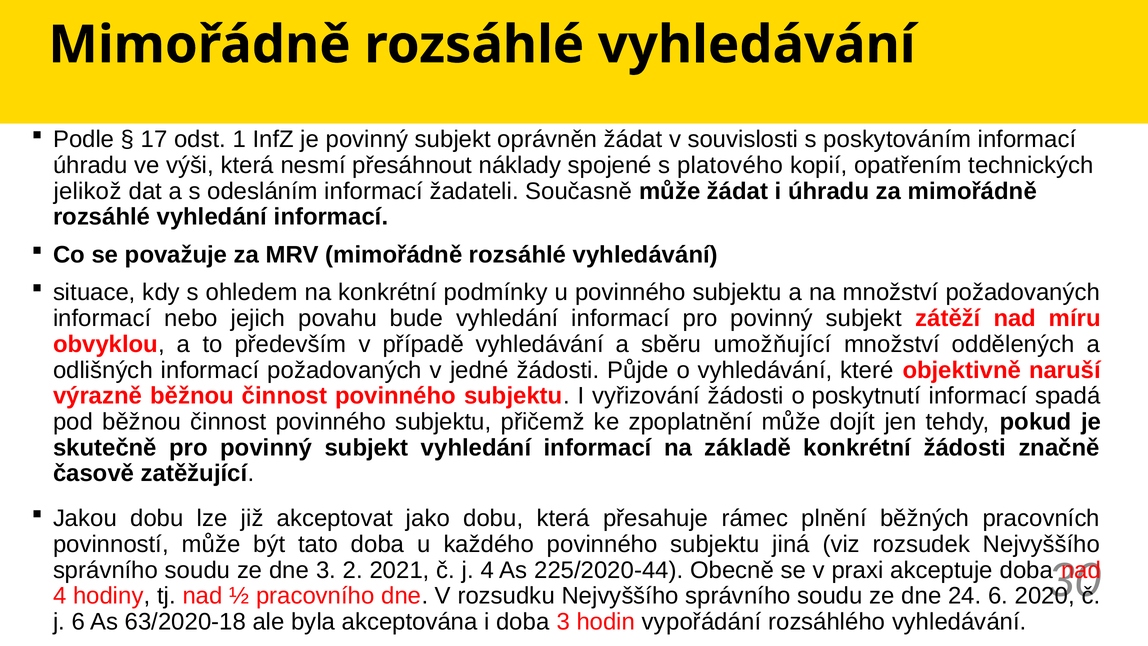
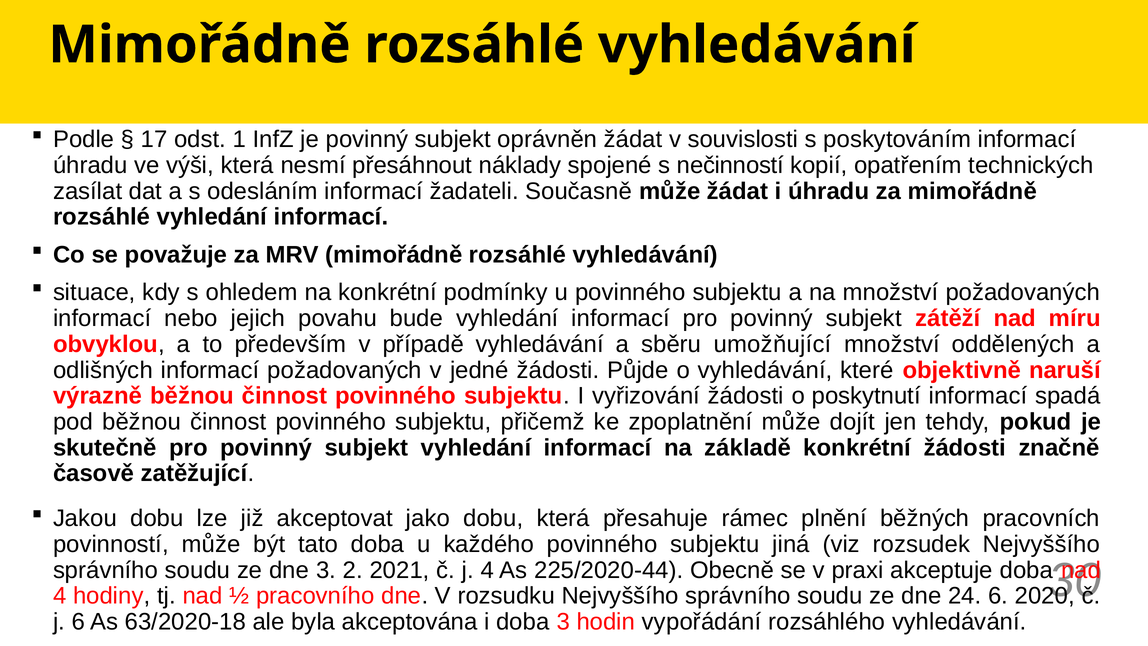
platového: platového -> nečinností (730, 165)
jelikož: jelikož -> zasílat (88, 191)
